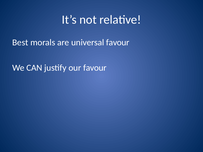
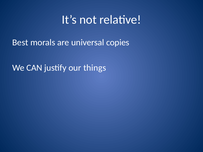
universal favour: favour -> copies (118, 43)
our favour: favour -> things (95, 68)
